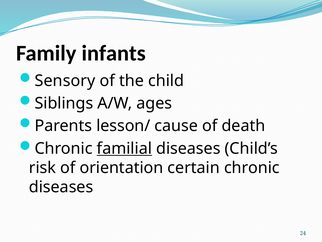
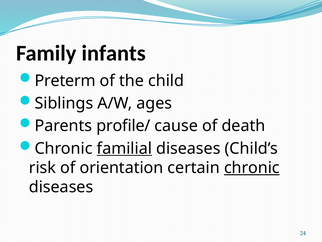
Sensory: Sensory -> Preterm (65, 81)
lesson/: lesson/ -> profile/ (123, 126)
chronic underline: none -> present (252, 167)
